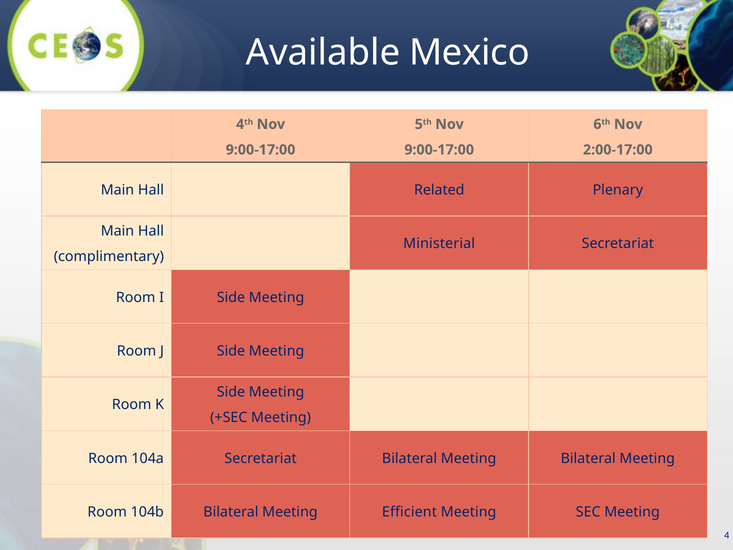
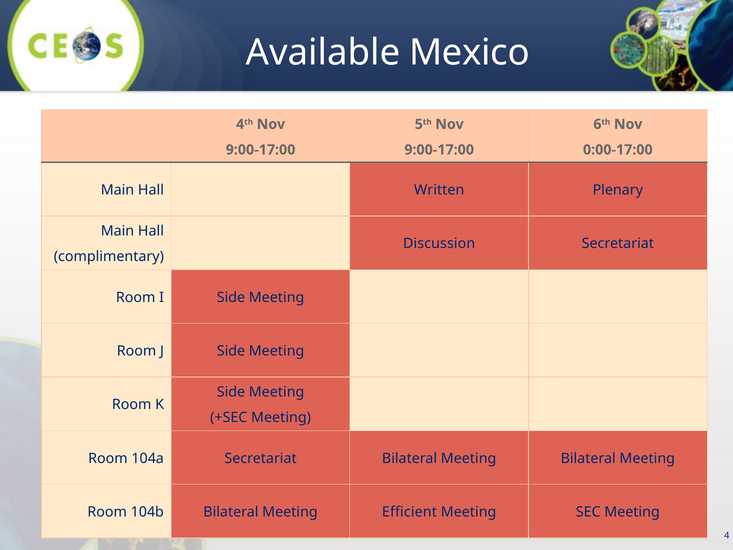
2:00-17:00: 2:00-17:00 -> 0:00-17:00 (618, 150)
Related: Related -> Written (439, 190)
Ministerial: Ministerial -> Discussion (439, 244)
